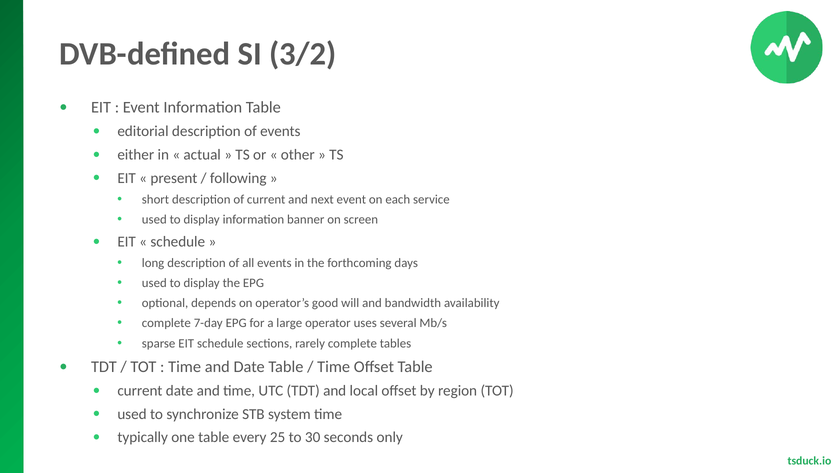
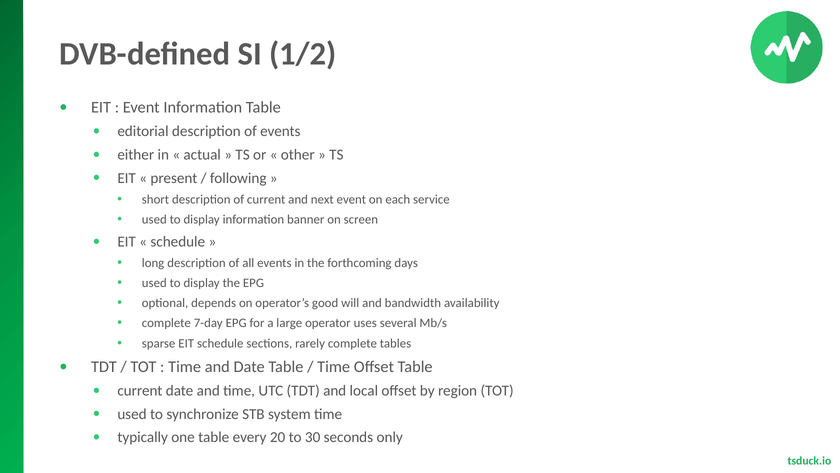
3/2: 3/2 -> 1/2 (303, 54)
25: 25 -> 20 (278, 437)
